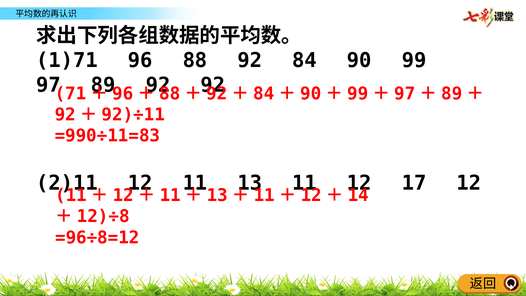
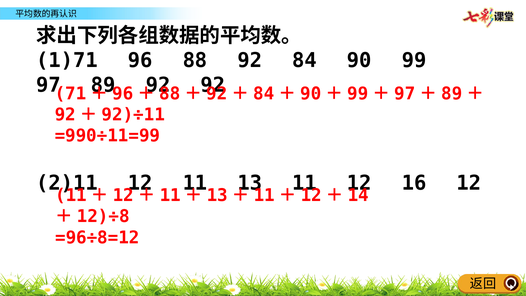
=990÷11=83: =990÷11=83 -> =990÷11=99 (107, 136)
17: 17 -> 16 (414, 183)
